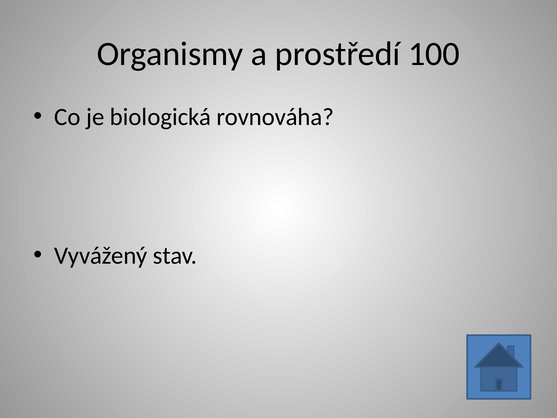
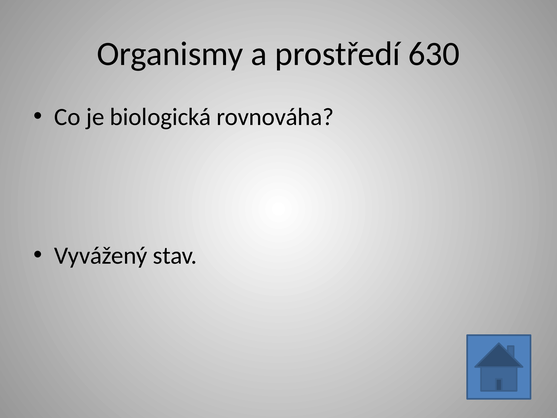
100: 100 -> 630 (434, 54)
